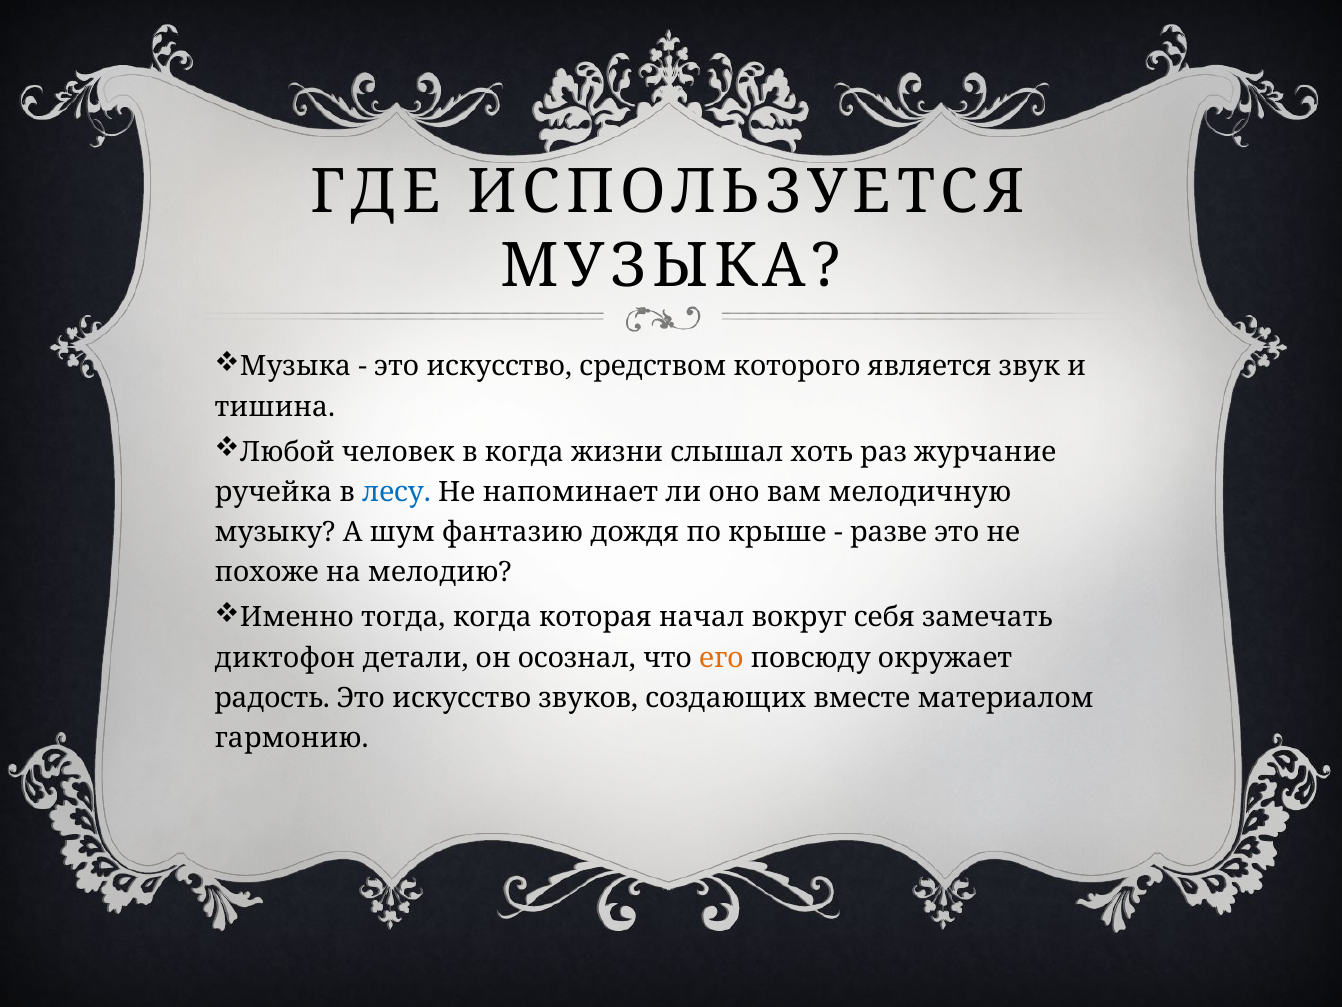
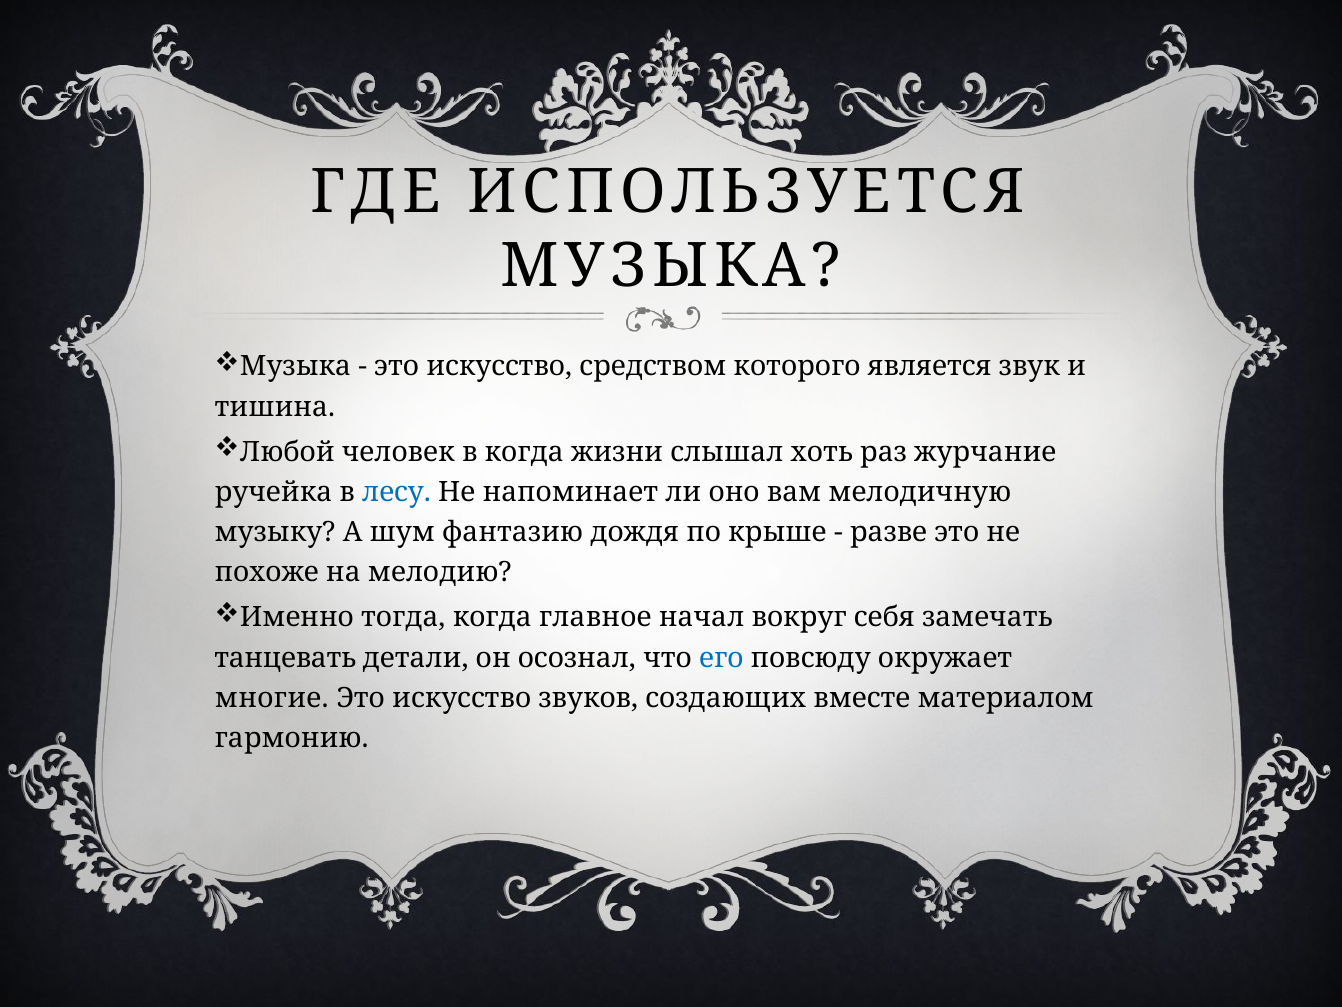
которая: которая -> главное (595, 617)
диктофон: диктофон -> танцевать (285, 658)
его colour: orange -> blue (721, 658)
радость: радость -> многие (272, 698)
